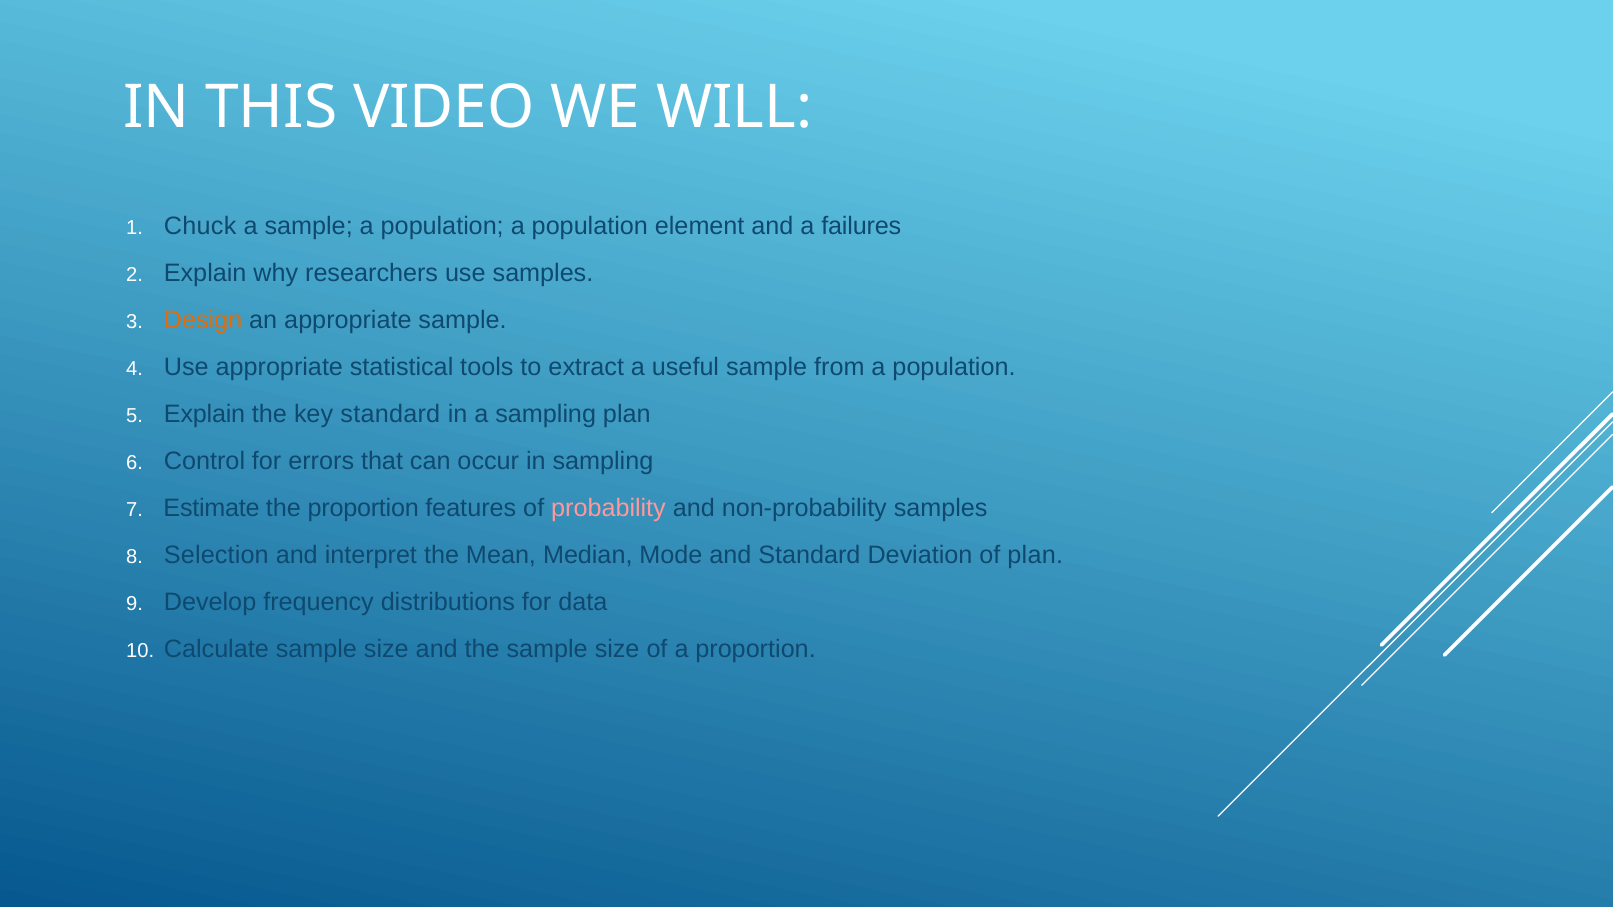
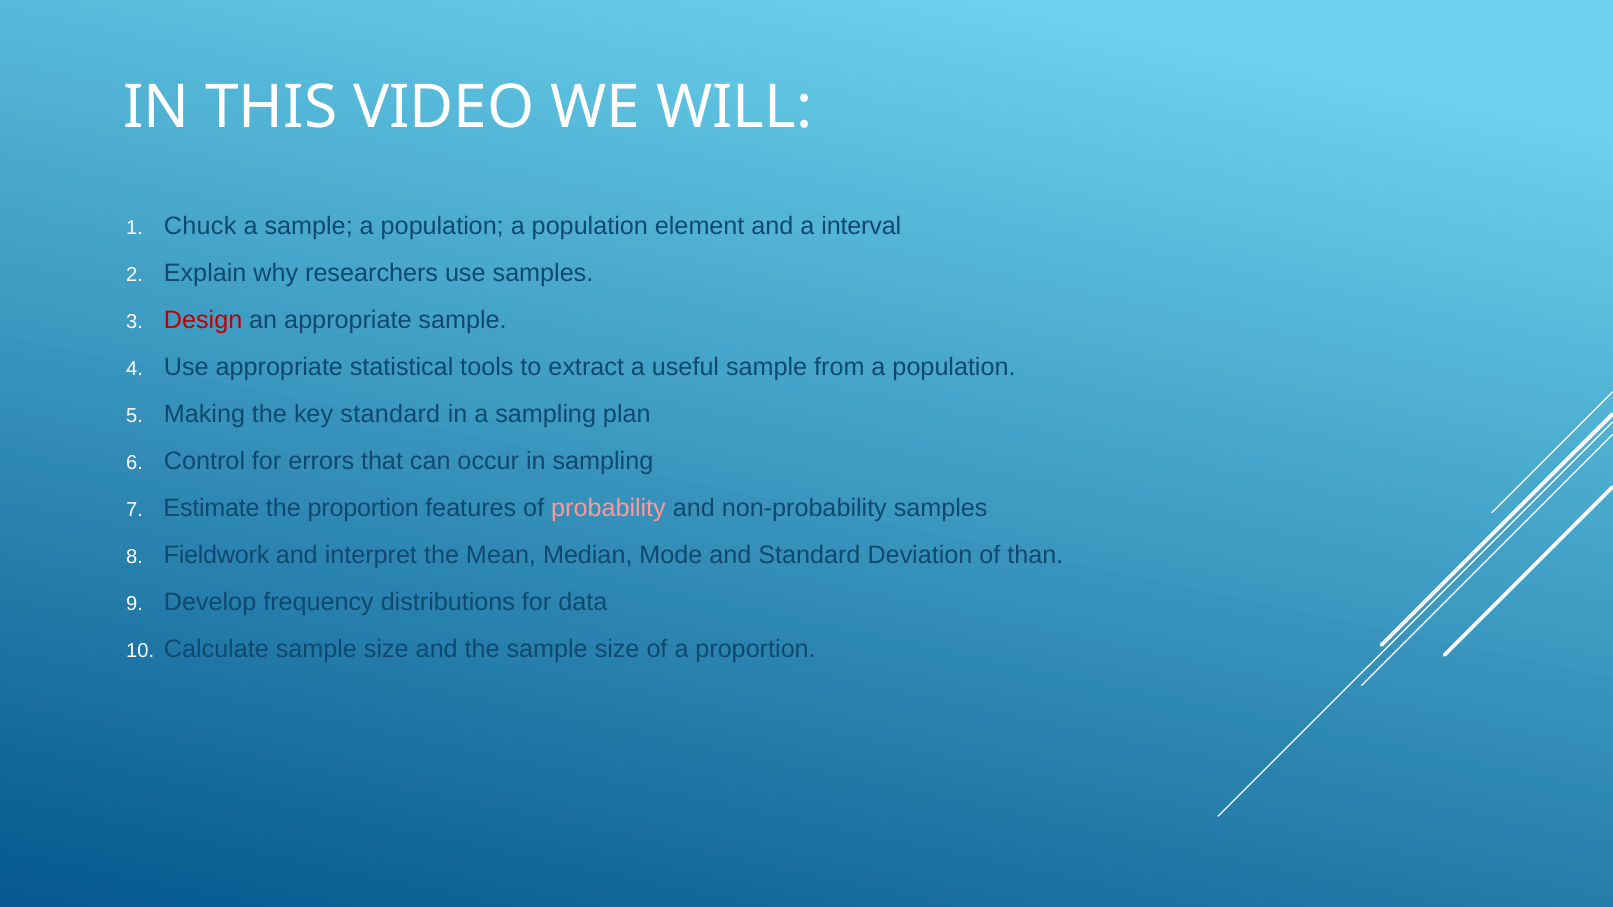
failures: failures -> interval (861, 226)
Design colour: orange -> red (203, 320)
Explain: Explain -> Making (204, 414)
Selection: Selection -> Fieldwork (217, 555)
of plan: plan -> than (1035, 555)
